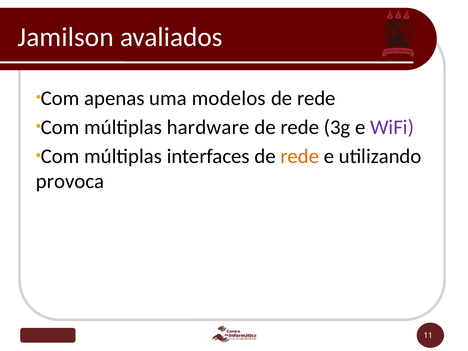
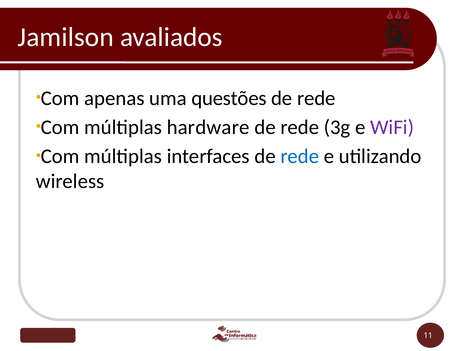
modelos: modelos -> questões (229, 98)
rede colour: orange -> blue (300, 156)
provoca: provoca -> wireless (70, 181)
